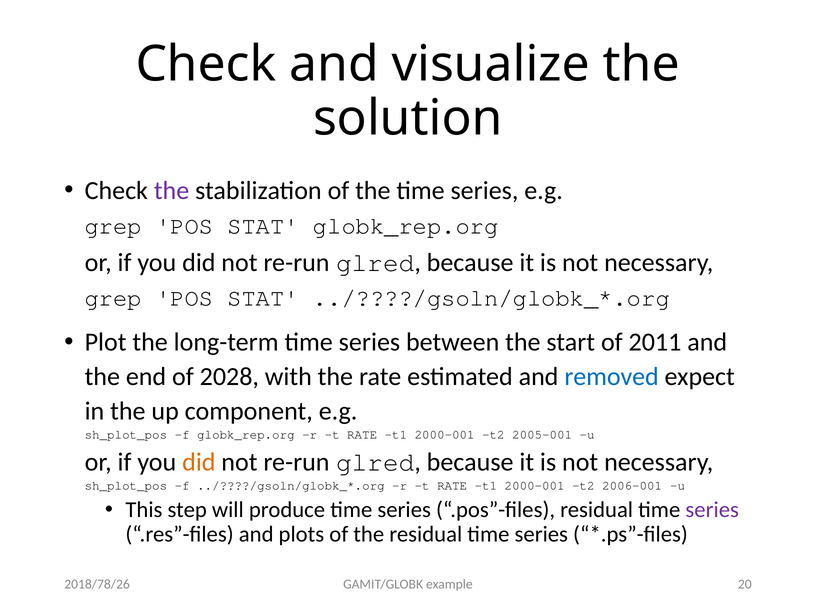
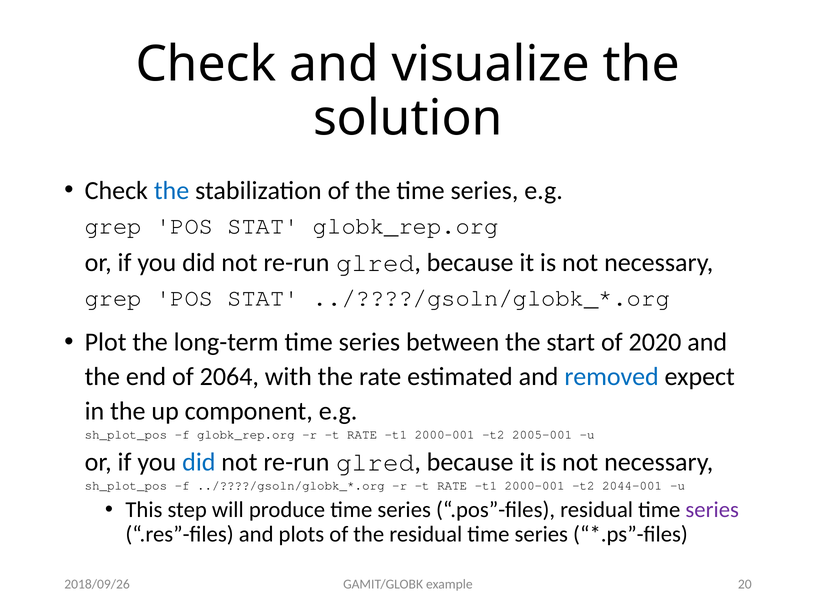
the colour: purple -> blue (172, 191)
2011: 2011 -> 2020 (655, 342)
2028: 2028 -> 2064 (229, 377)
did colour: orange -> blue (199, 462)
2006-001: 2006-001 -> 2044-001 (632, 486)
2018/78/26: 2018/78/26 -> 2018/09/26 (97, 584)
